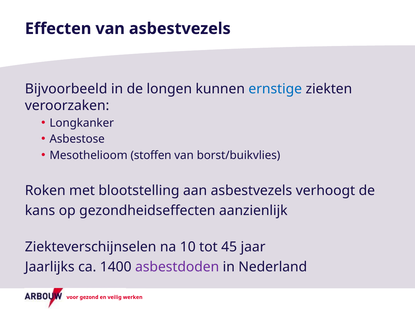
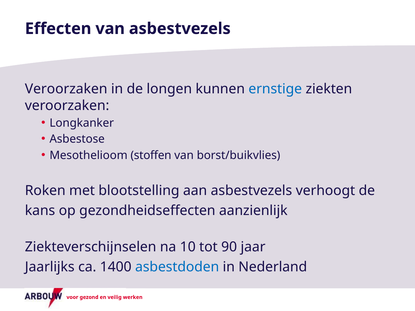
Bijvoorbeeld: Bijvoorbeeld -> Veroorzaken (66, 89)
45: 45 -> 90 (229, 247)
asbestdoden colour: purple -> blue (177, 267)
